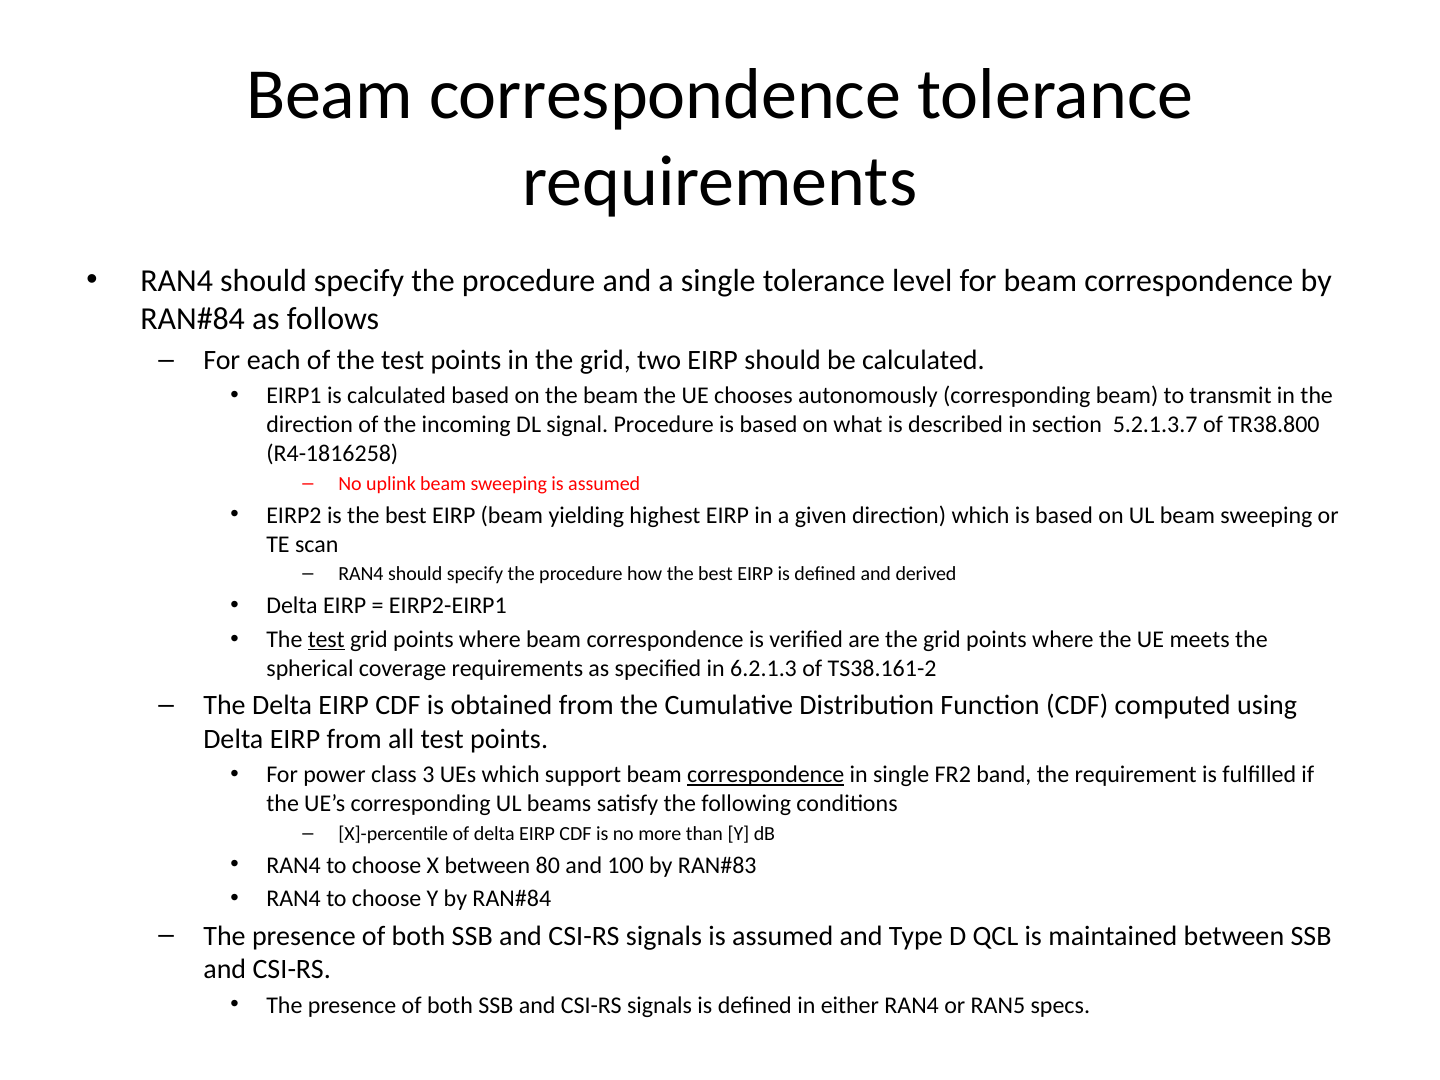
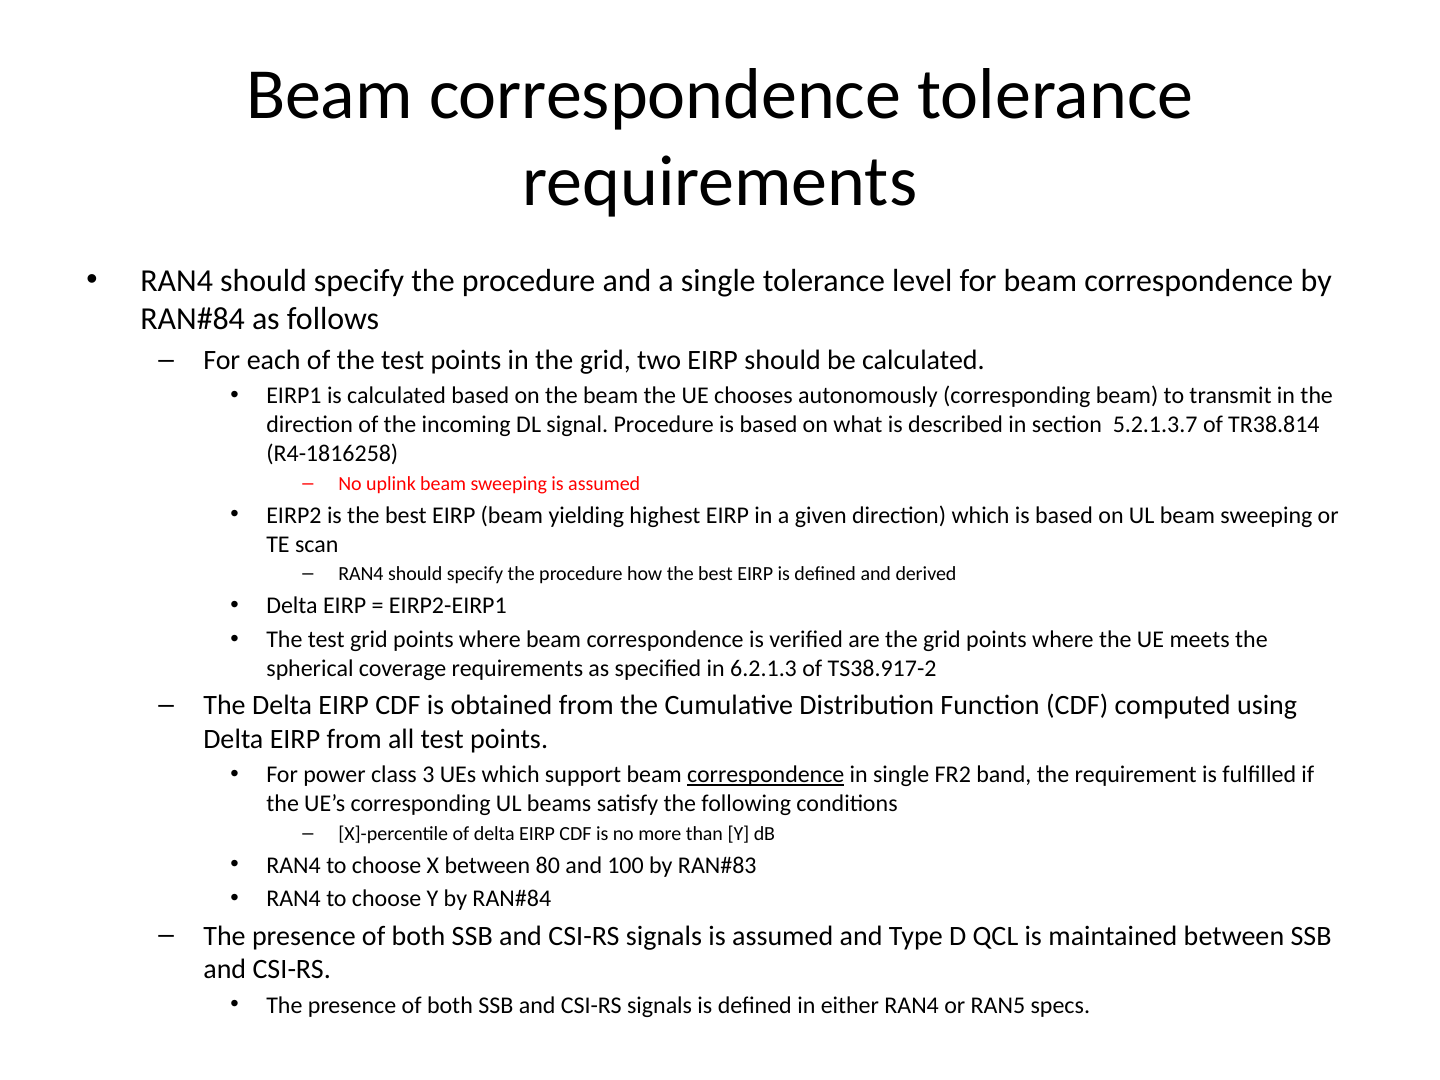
TR38.800: TR38.800 -> TR38.814 (1274, 425)
test underline: present -> none (326, 639)
TS38.161-2: TS38.161-2 -> TS38.917-2 (882, 668)
